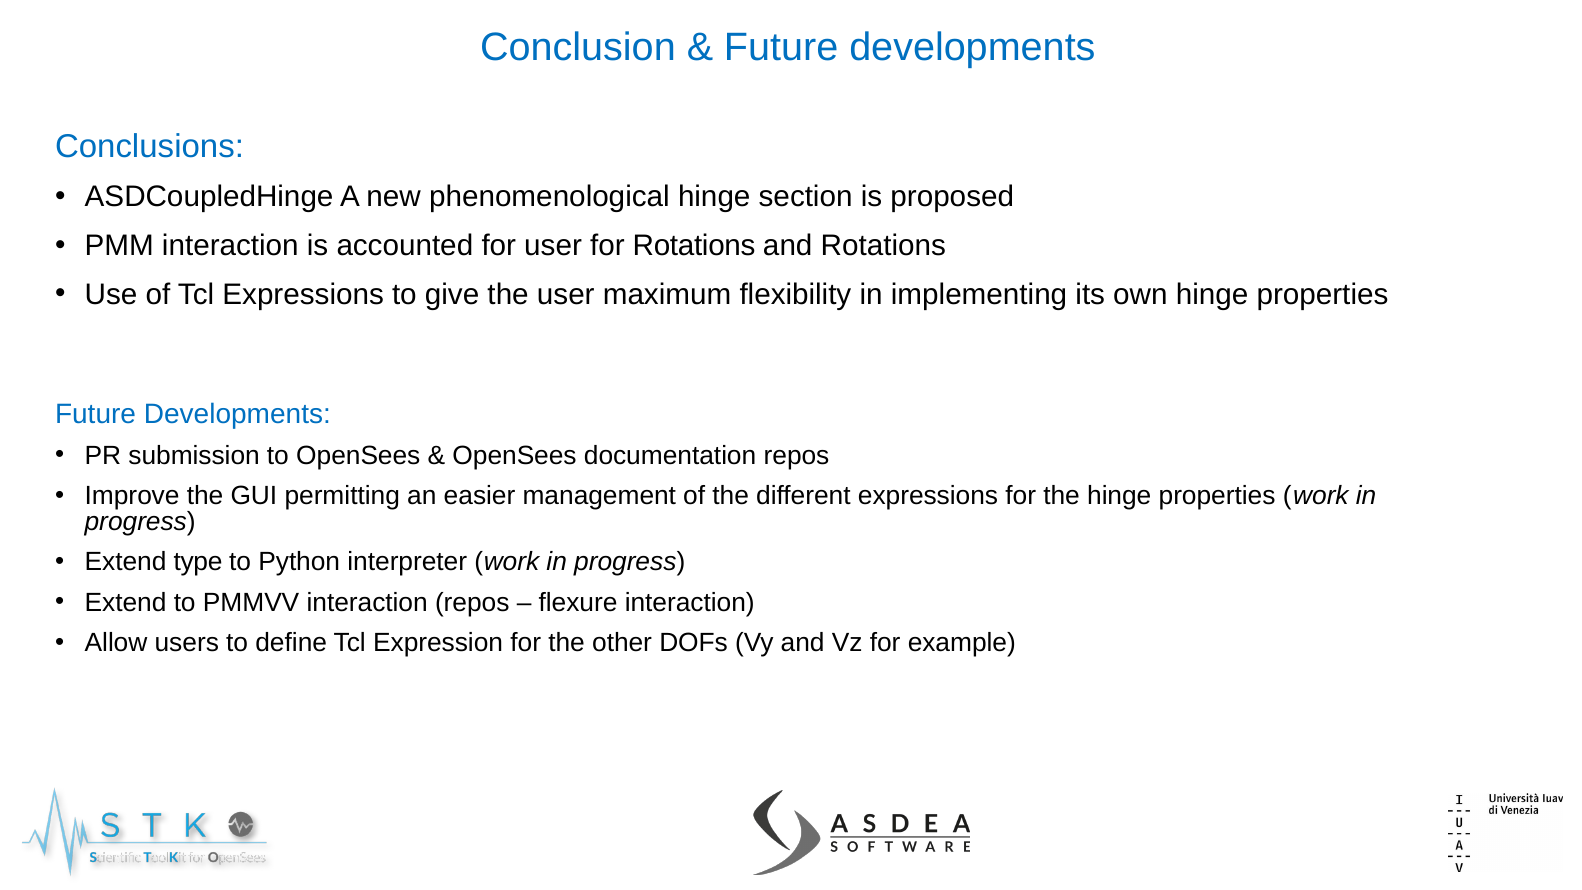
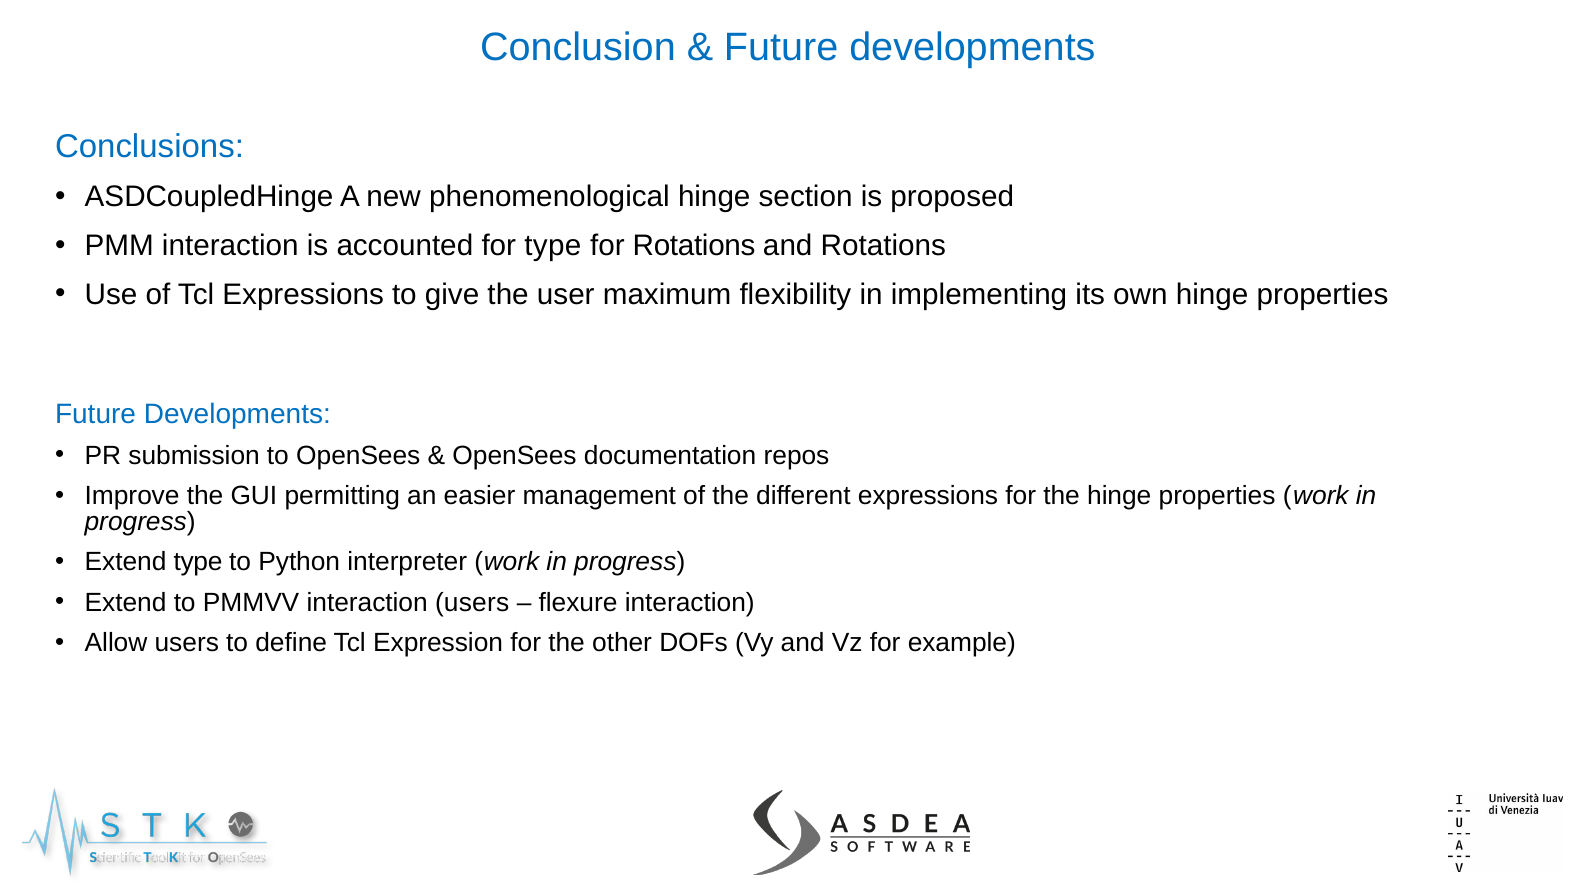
for user: user -> type (553, 246)
interaction repos: repos -> users (472, 603)
